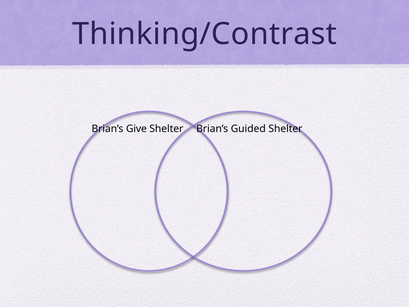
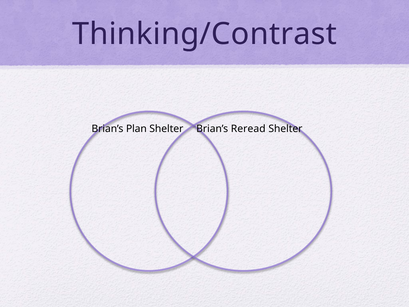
Give: Give -> Plan (136, 129)
Guided: Guided -> Reread (248, 129)
